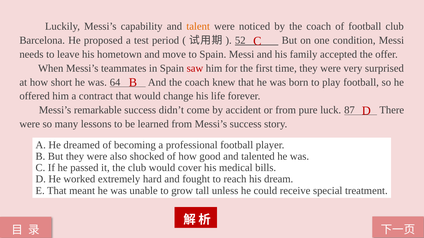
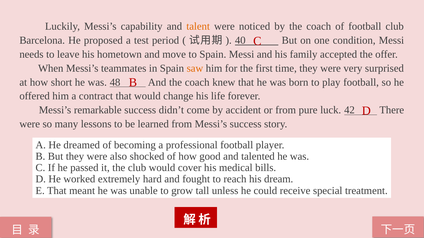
52: 52 -> 40 (240, 40)
saw colour: red -> orange (195, 68)
64: 64 -> 48 (115, 82)
87: 87 -> 42 (349, 110)
